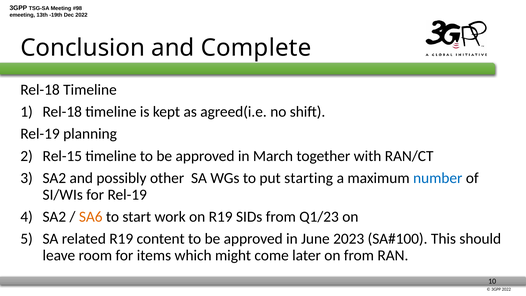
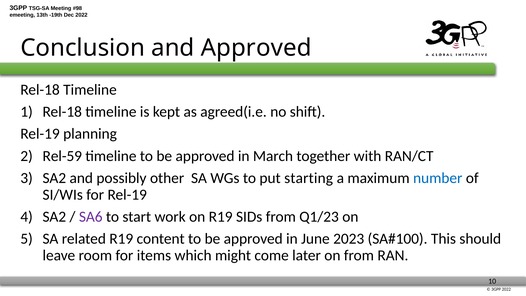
and Complete: Complete -> Approved (256, 48)
Rel-15: Rel-15 -> Rel-59 (62, 156)
SA6 colour: orange -> purple (91, 217)
